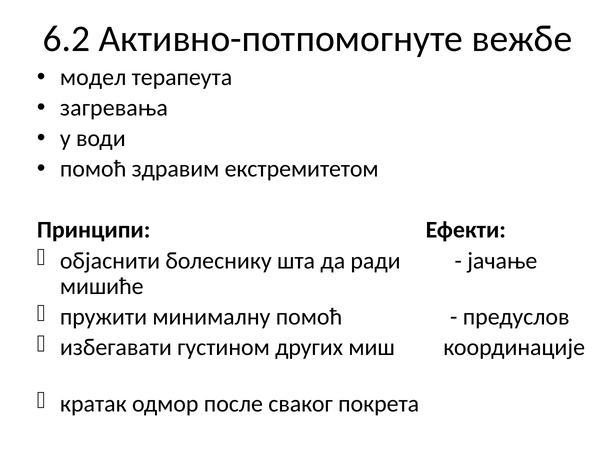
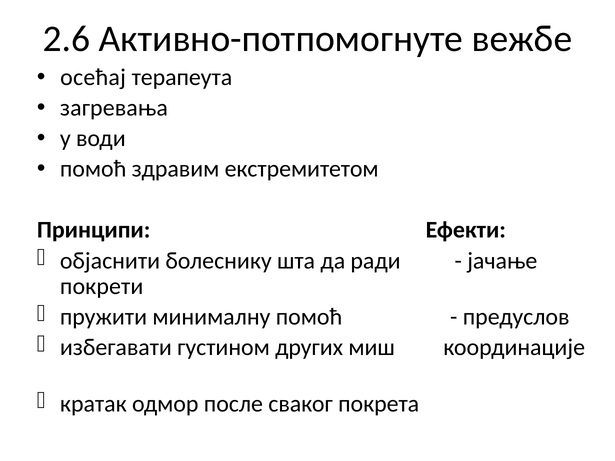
6.2: 6.2 -> 2.6 (66, 39)
модел: модел -> осећај (93, 77)
мишиће: мишиће -> покрети (102, 287)
